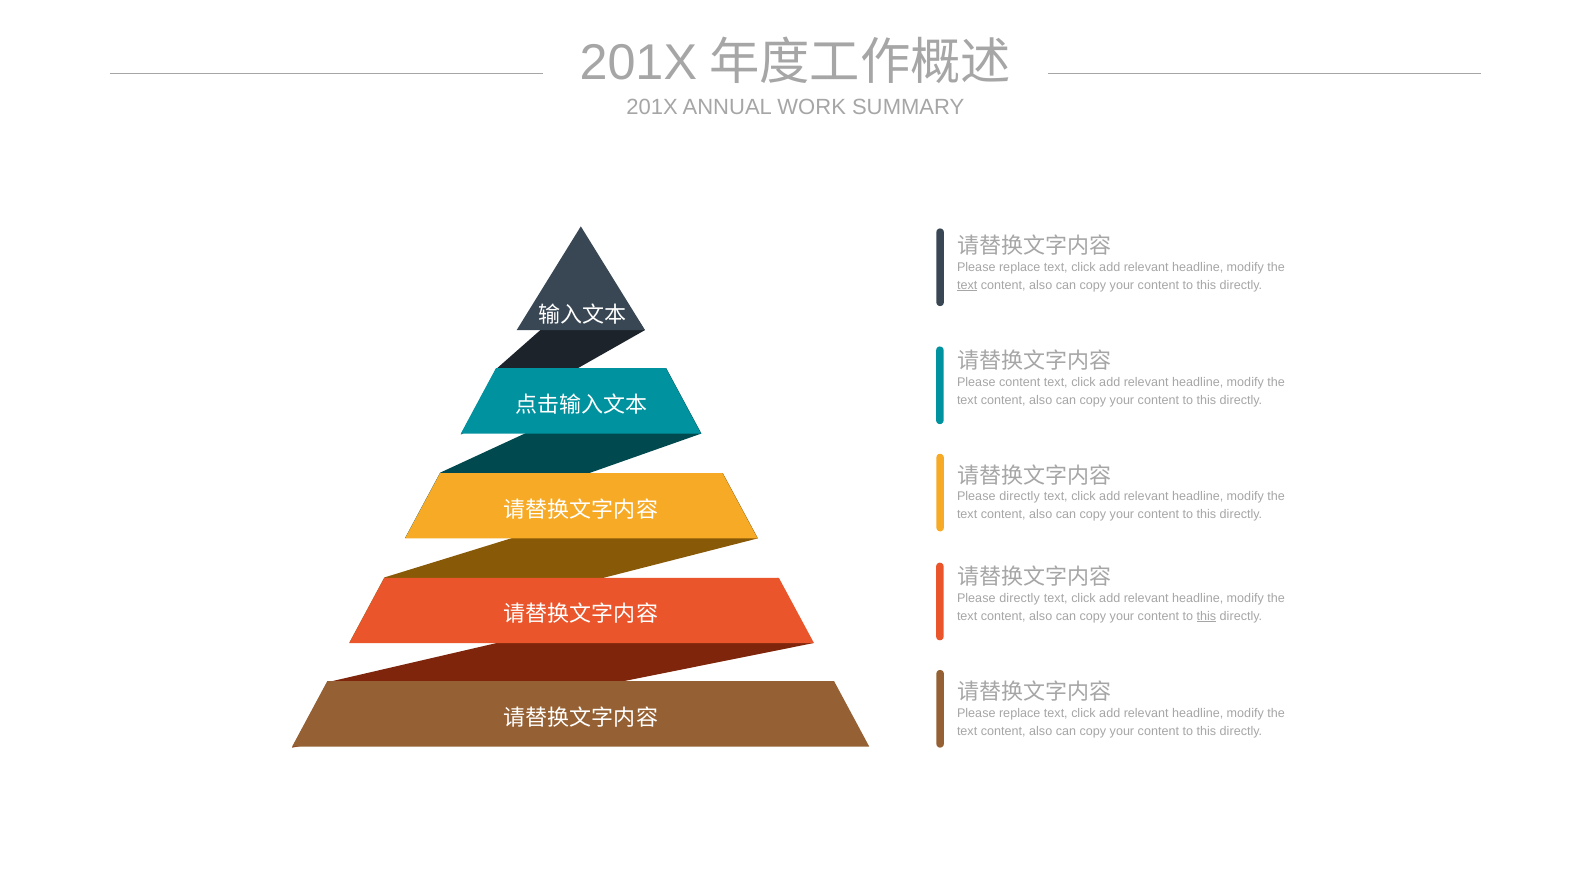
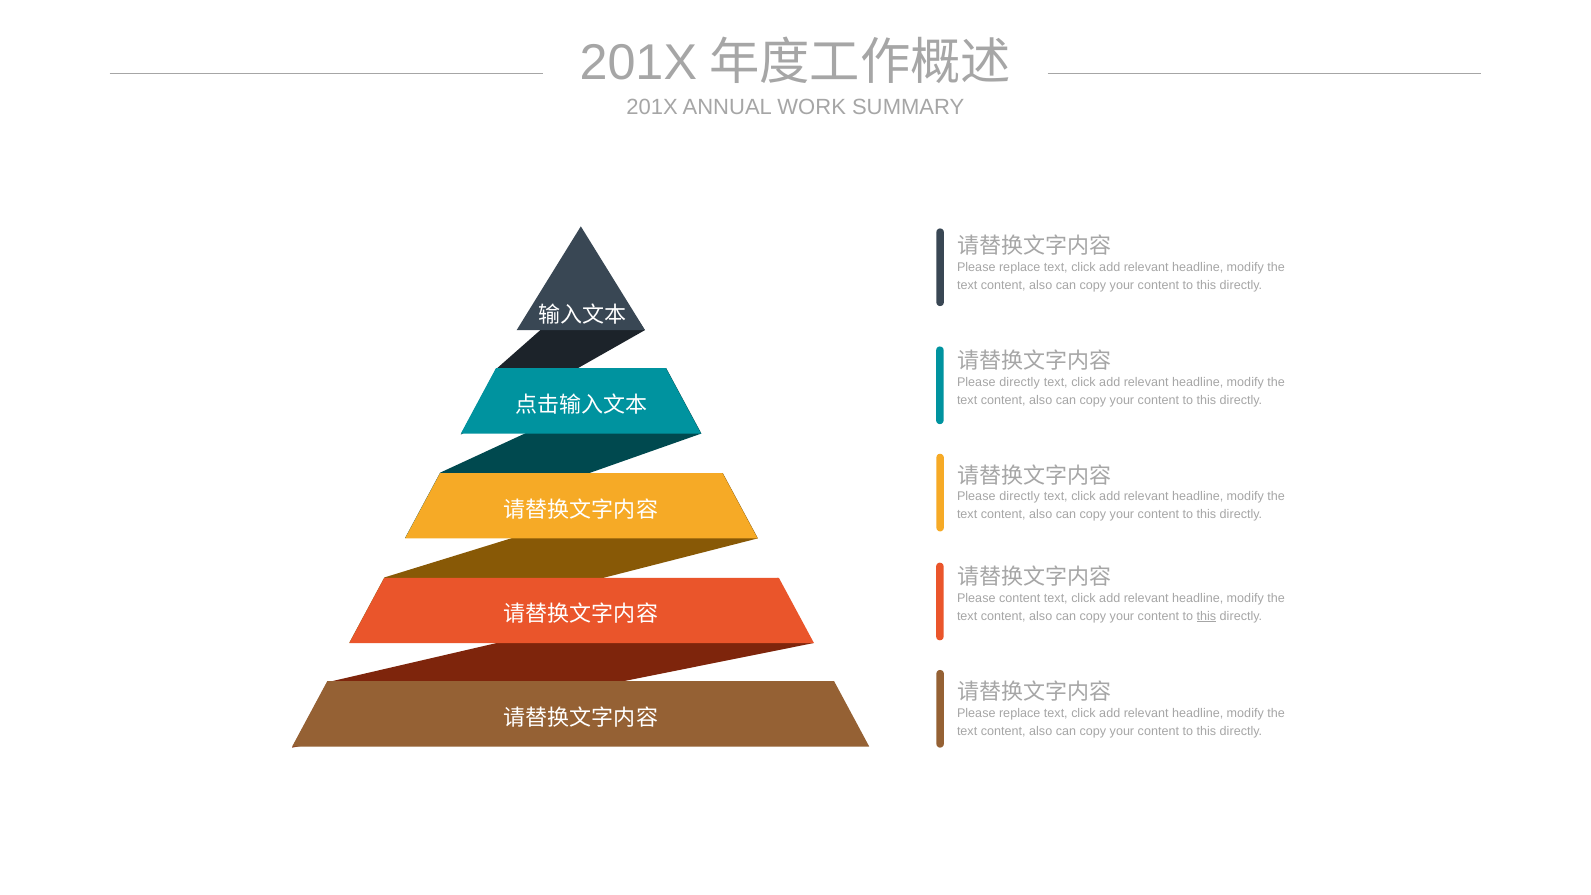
text underline: present -> none (967, 285)
content: content -> directly (1020, 382)
directly: directly -> content (1020, 598)
